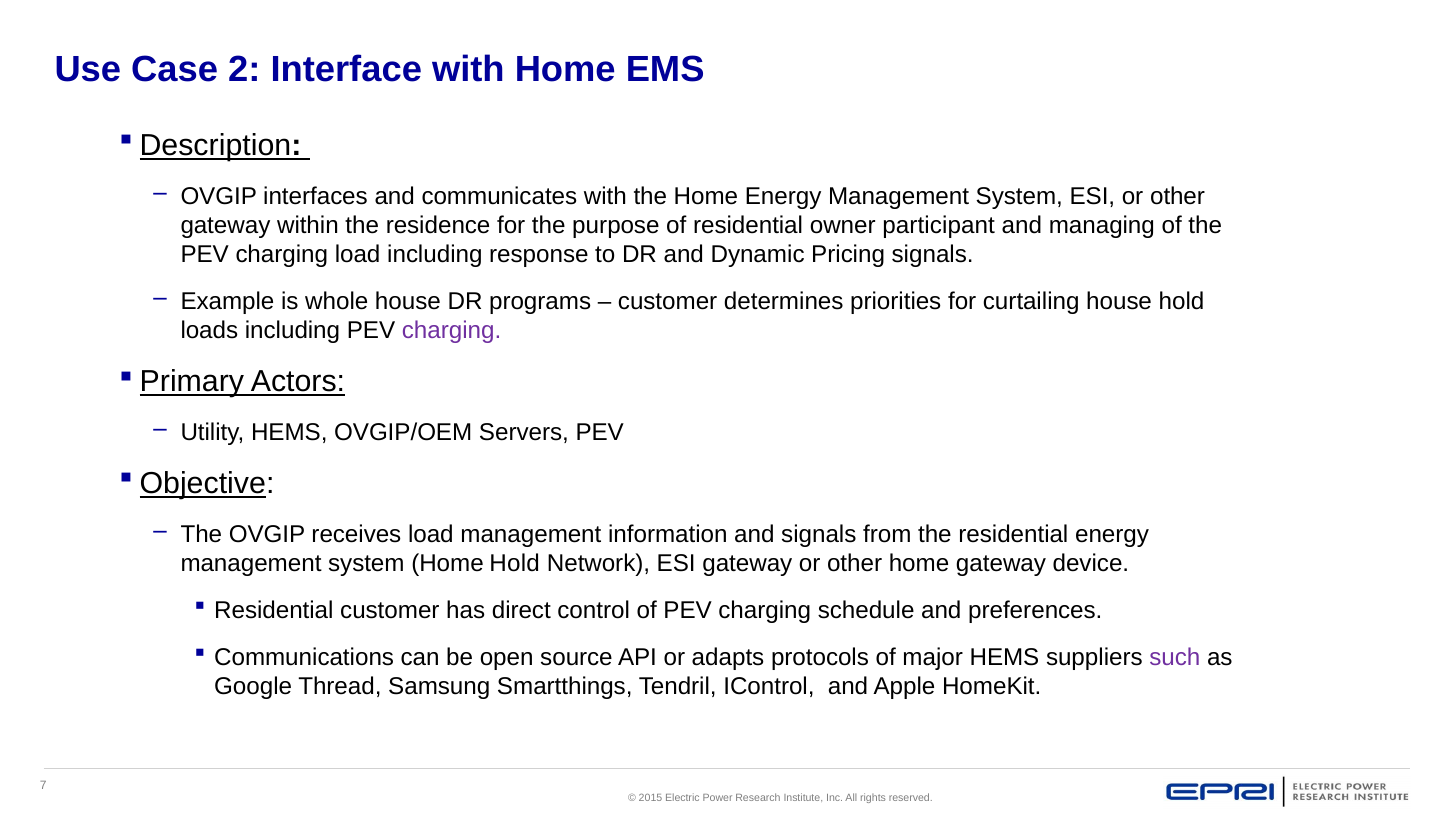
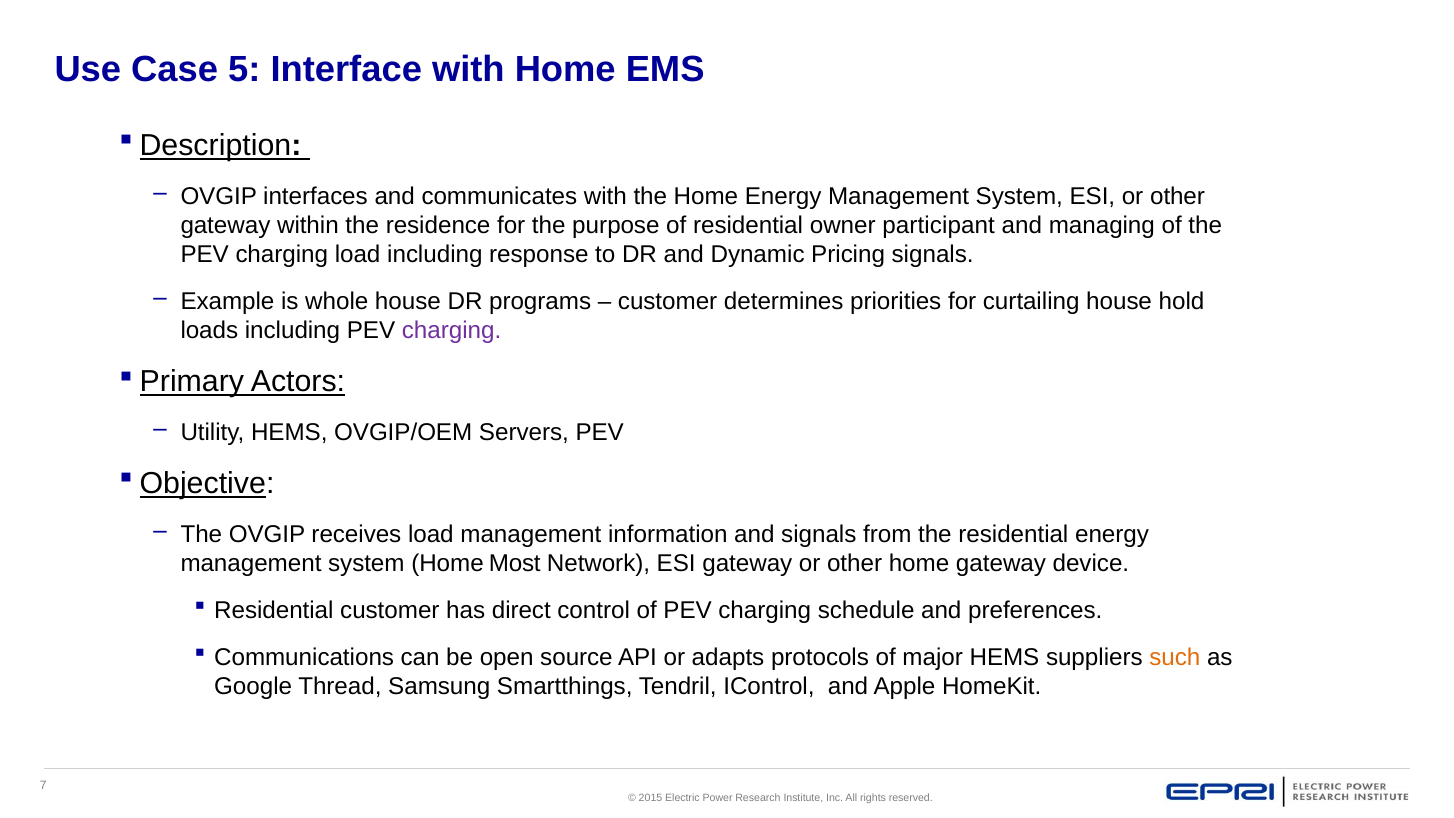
2: 2 -> 5 (244, 70)
Home Hold: Hold -> Most (515, 563)
such colour: purple -> orange (1175, 658)
